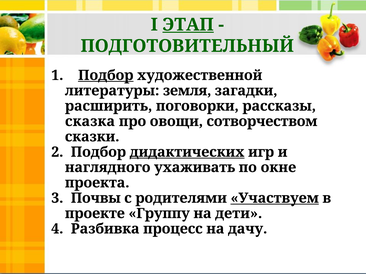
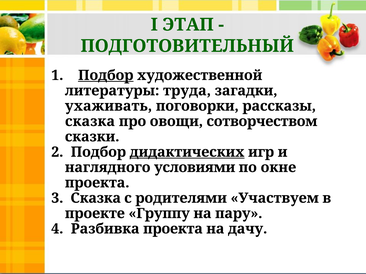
ЭТАП underline: present -> none (188, 25)
земля: земля -> труда (187, 91)
расширить: расширить -> ухаживать (108, 106)
ухаживать: ухаживать -> условиями (195, 168)
3 Почвы: Почвы -> Сказка (96, 198)
Участвуем underline: present -> none (275, 198)
дети: дети -> пару (239, 214)
Разбивка процесс: процесс -> проекта (173, 229)
